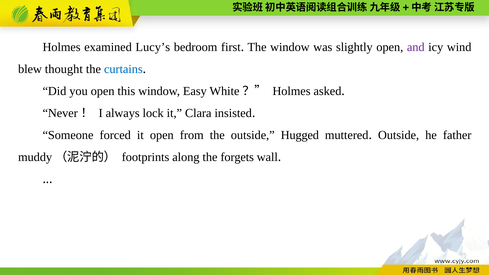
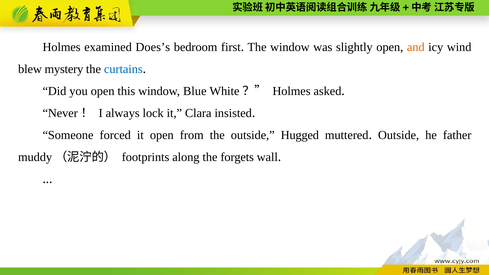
Lucy’s: Lucy’s -> Does’s (153, 47)
and colour: purple -> orange (416, 47)
thought: thought -> mystery (64, 69)
Easy: Easy -> Blue (195, 91)
